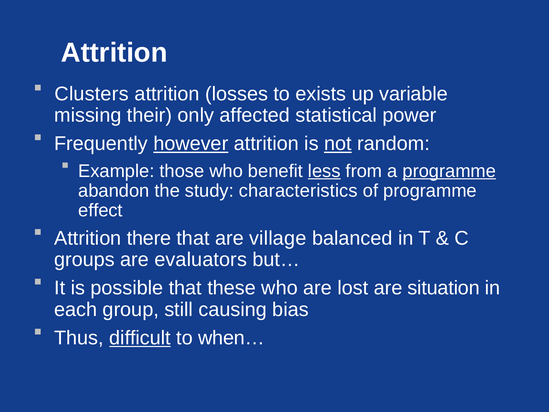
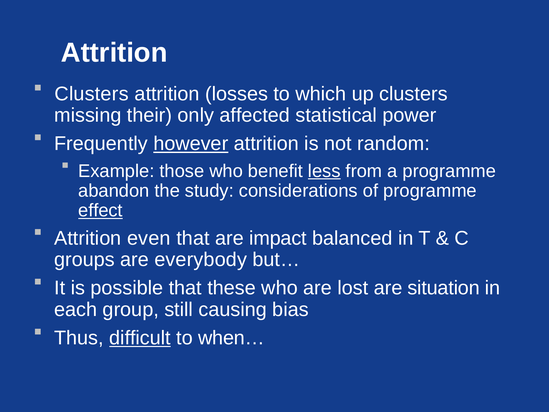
exists: exists -> which (321, 94)
up variable: variable -> clusters (413, 94)
not underline: present -> none (338, 144)
programme underline: present -> none (449, 171)
characteristics: characteristics -> considerations (298, 191)
effect underline: none -> present (100, 210)
there: there -> even (149, 238)
village: village -> impact (278, 238)
evaluators: evaluators -> everybody (201, 259)
